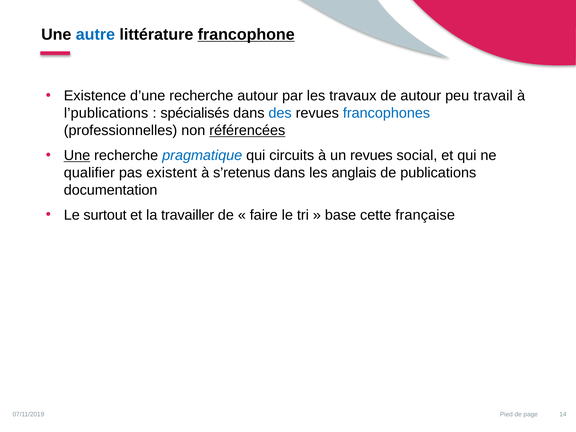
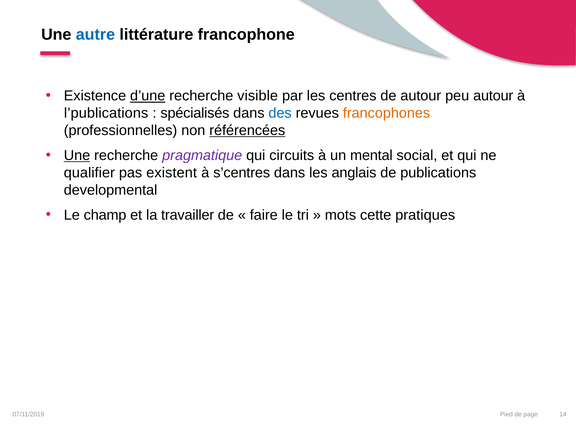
francophone underline: present -> none (246, 34)
d’une underline: none -> present (148, 96)
recherche autour: autour -> visible (258, 96)
travaux: travaux -> centres (353, 96)
peu travail: travail -> autour (493, 96)
francophones colour: blue -> orange (386, 113)
pragmatique colour: blue -> purple (202, 155)
un revues: revues -> mental (371, 155)
s’retenus: s’retenus -> s’centres (242, 173)
documentation: documentation -> developmental (111, 190)
surtout: surtout -> champ (105, 215)
base: base -> mots (340, 215)
française: française -> pratiques (425, 215)
